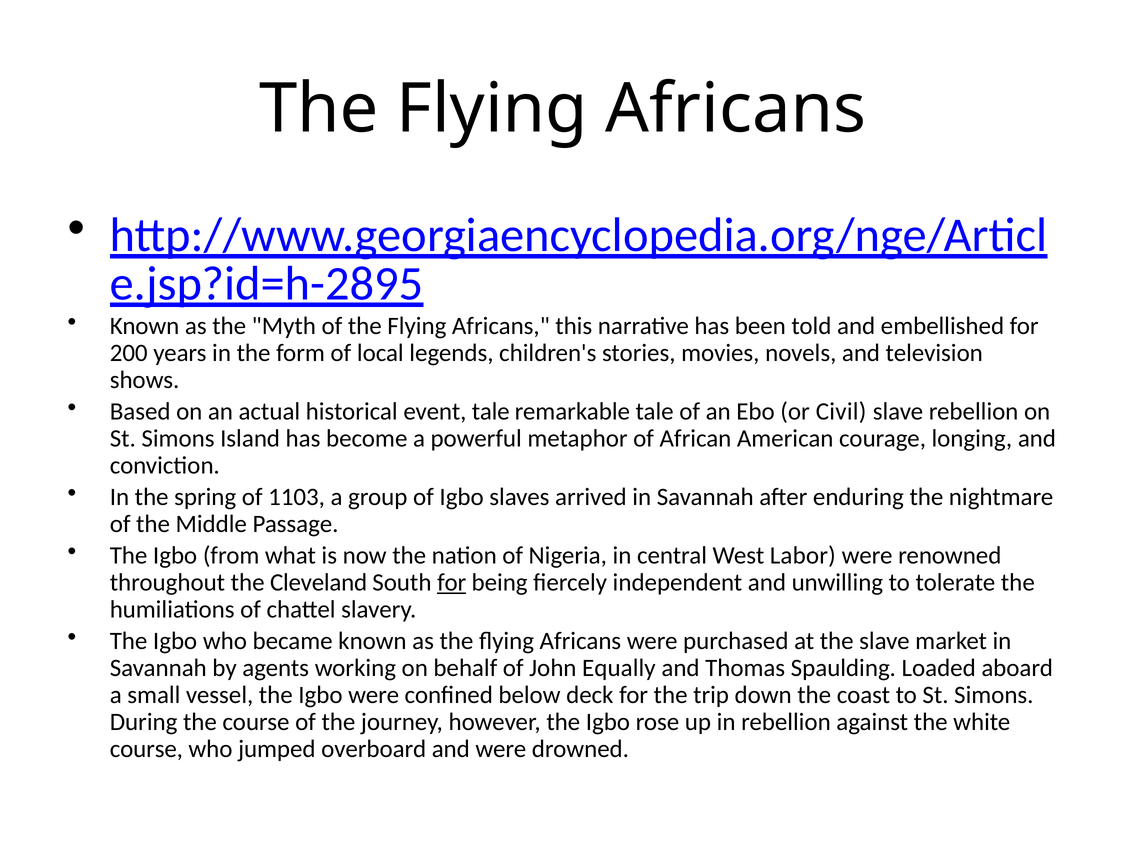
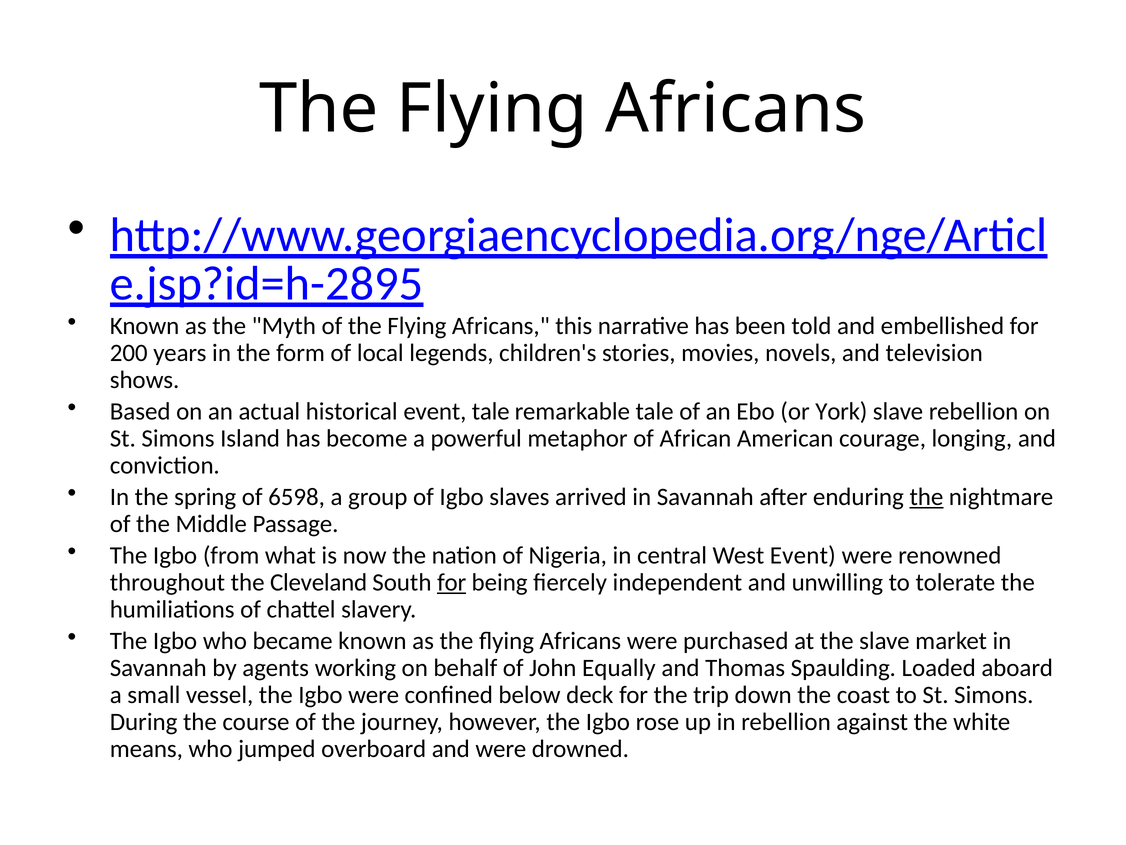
Civil: Civil -> York (841, 411)
1103: 1103 -> 6598 (297, 497)
the underline: none -> present (926, 497)
West Labor: Labor -> Event (803, 555)
course: course -> means (146, 749)
